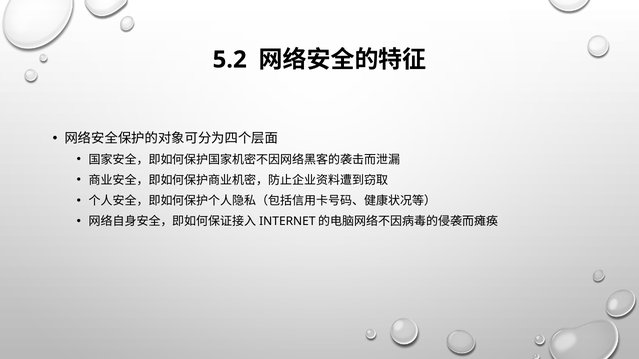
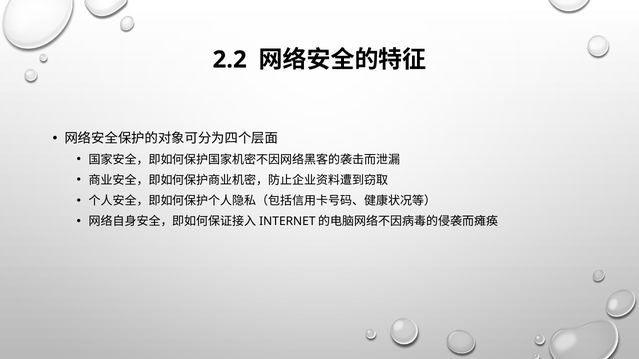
5.2: 5.2 -> 2.2 (230, 60)
